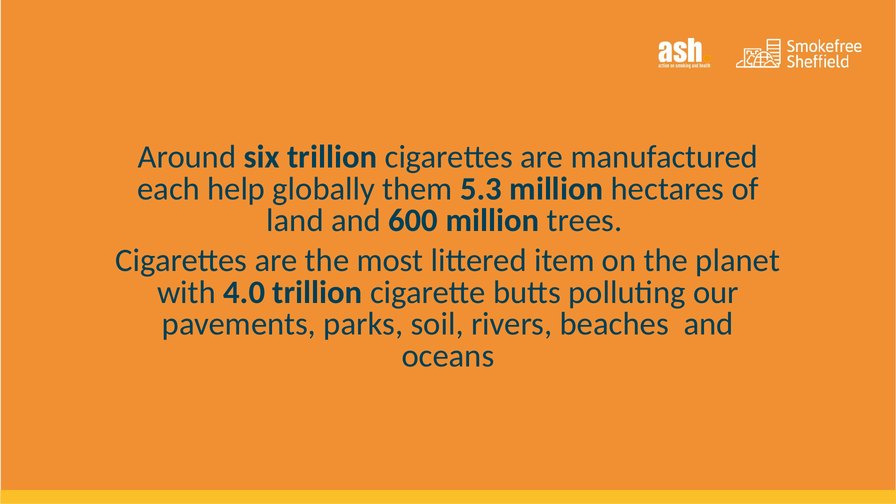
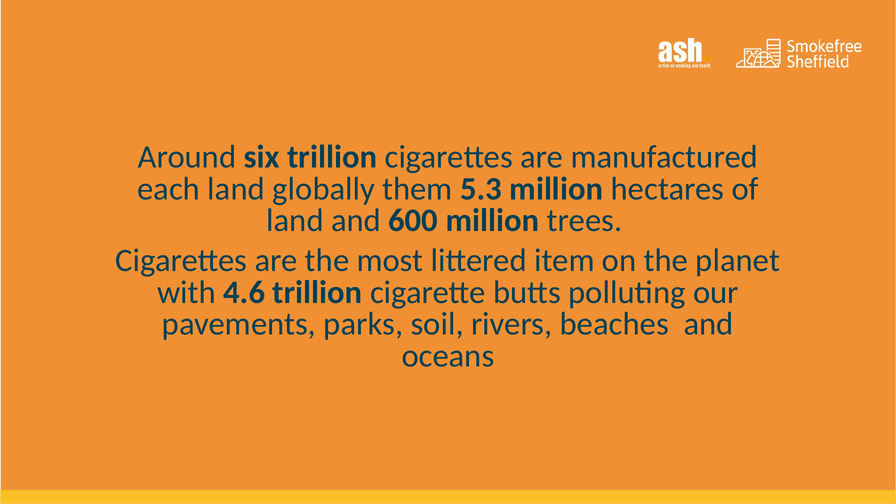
each help: help -> land (236, 189)
4.0: 4.0 -> 4.6 (244, 292)
